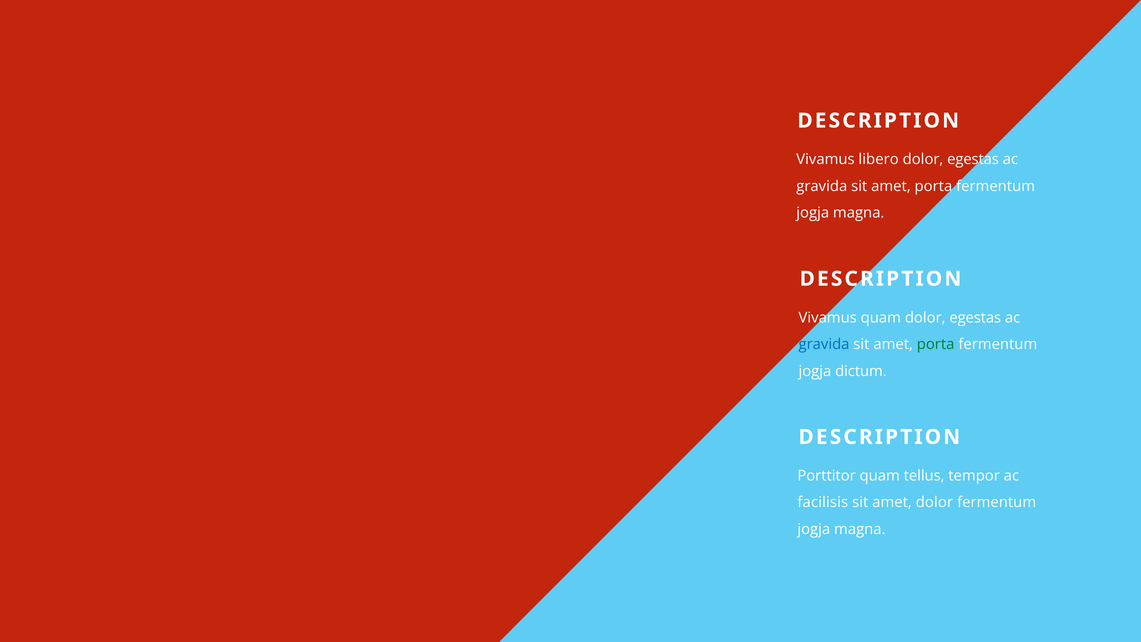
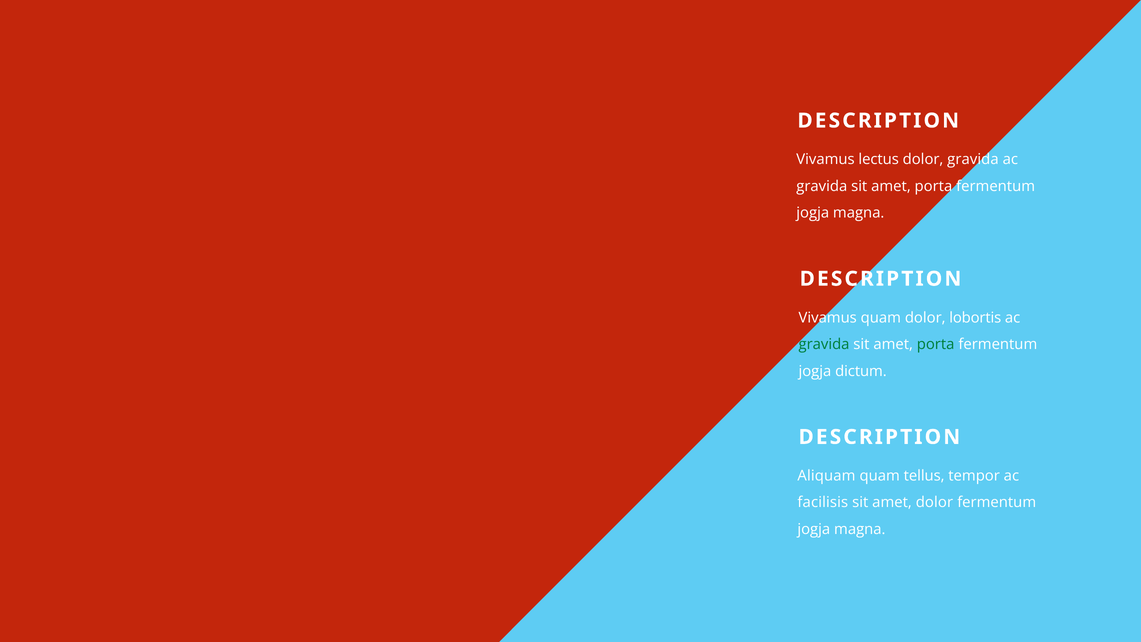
libero: libero -> lectus (879, 159)
egestas: egestas -> gravida (973, 159)
quam dolor egestas: egestas -> lobortis (975, 318)
gravida colour: blue -> green (824, 344)
Porttitor: Porttitor -> Aliquam (826, 476)
